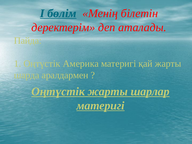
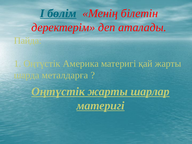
аралдармен: аралдармен -> металдарға (65, 75)
